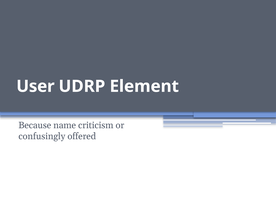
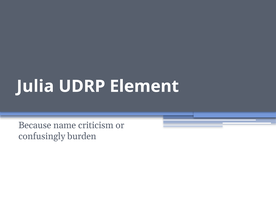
User: User -> Julia (35, 86)
offered: offered -> burden (82, 136)
